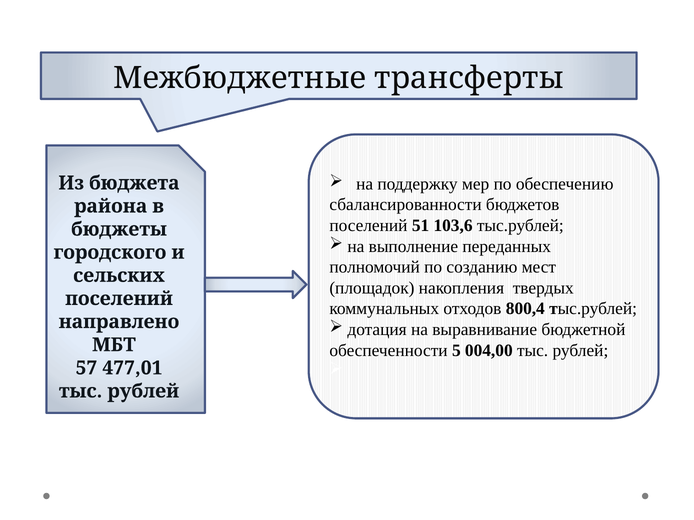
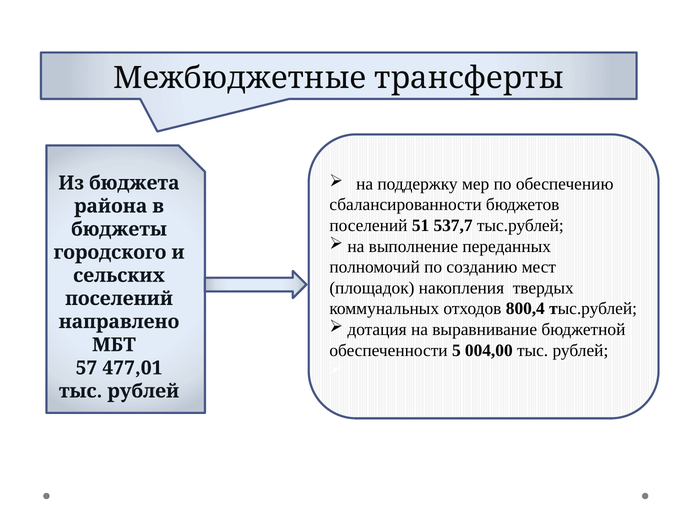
103,6: 103,6 -> 537,7 (453, 226)
